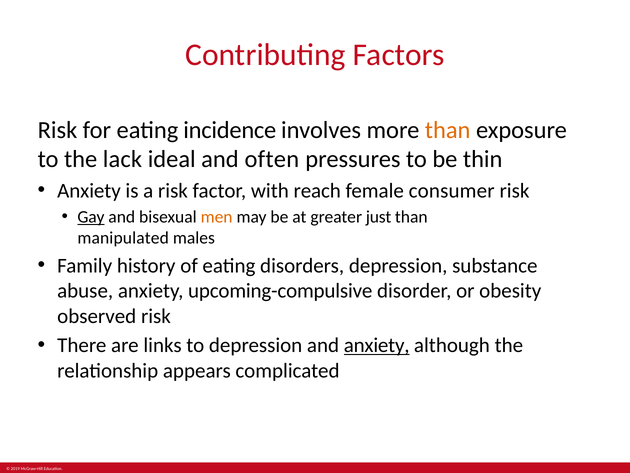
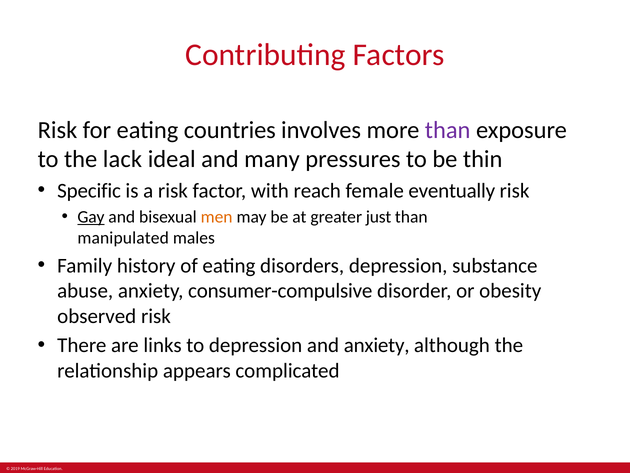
incidence: incidence -> countries (230, 130)
than colour: orange -> purple (448, 130)
often: often -> many (272, 159)
Anxiety: Anxiety -> Specific (89, 190)
consumer: consumer -> eventually (452, 190)
upcoming-compulsive: upcoming-compulsive -> consumer-compulsive (280, 291)
anxiety underline: present -> none (377, 345)
